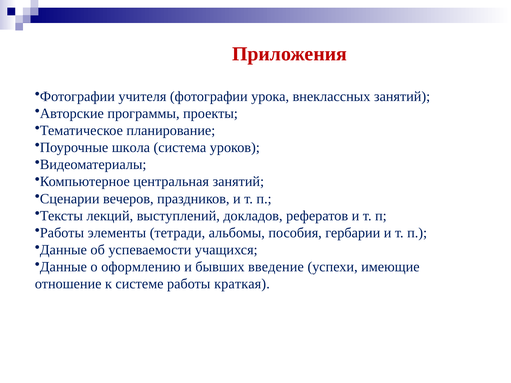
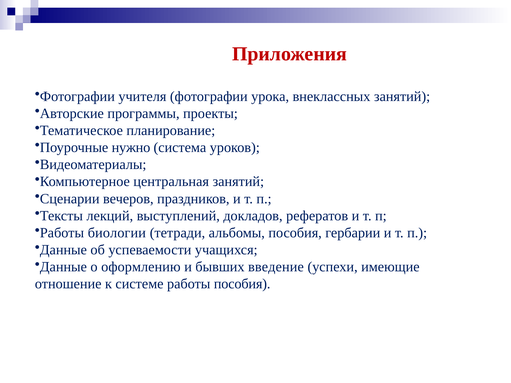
школа: школа -> нужно (131, 148)
элементы: элементы -> биологии (117, 233)
работы краткая: краткая -> пособия (242, 284)
